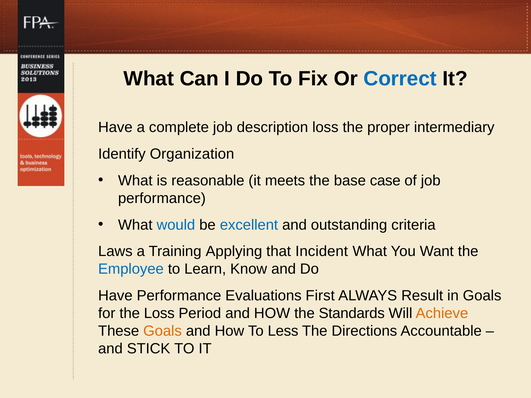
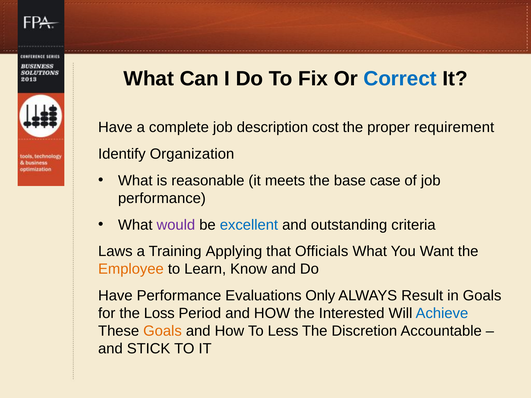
description loss: loss -> cost (325, 128)
intermediary: intermediary -> requirement (454, 128)
would colour: blue -> purple (176, 225)
Incident: Incident -> Officials (322, 252)
Employee colour: blue -> orange (131, 269)
First: First -> Only (320, 296)
Standards: Standards -> Interested (352, 314)
Achieve colour: orange -> blue (442, 314)
Directions: Directions -> Discretion (364, 331)
